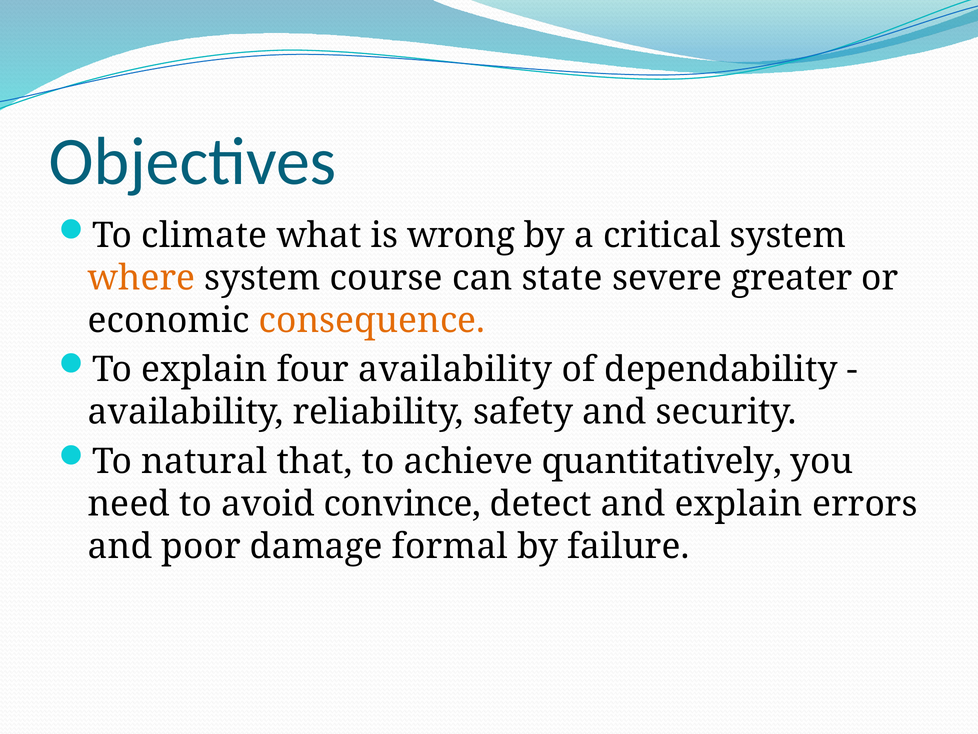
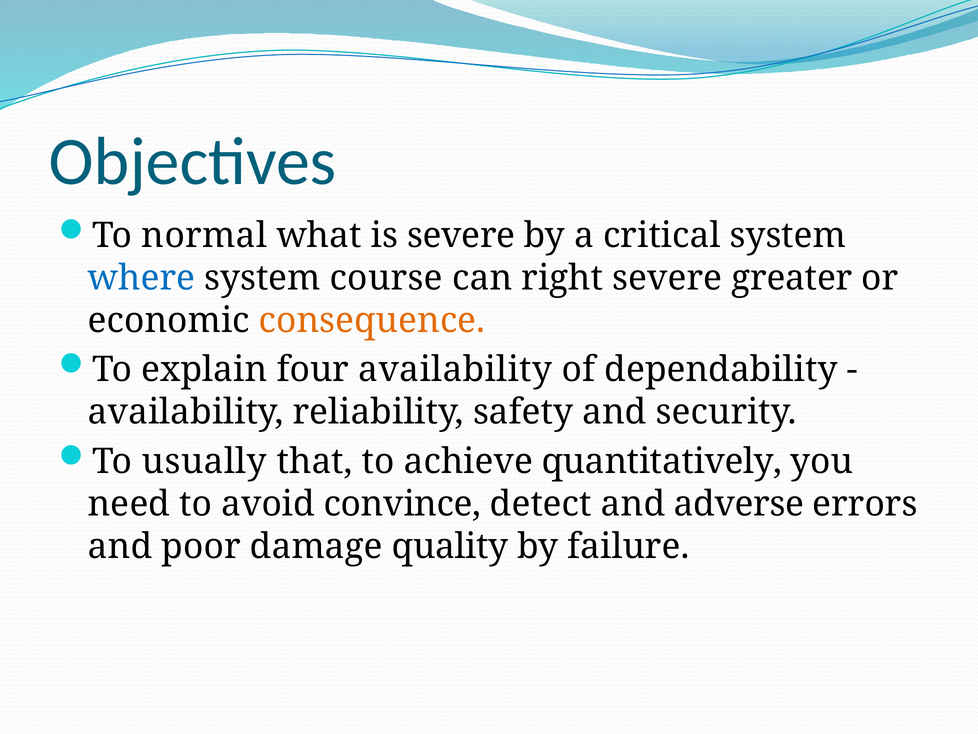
climate: climate -> normal (204, 235)
is wrong: wrong -> severe (461, 235)
where colour: orange -> blue (142, 278)
state: state -> right (562, 278)
natural: natural -> usually (204, 461)
and explain: explain -> adverse (739, 504)
formal: formal -> quality (450, 546)
